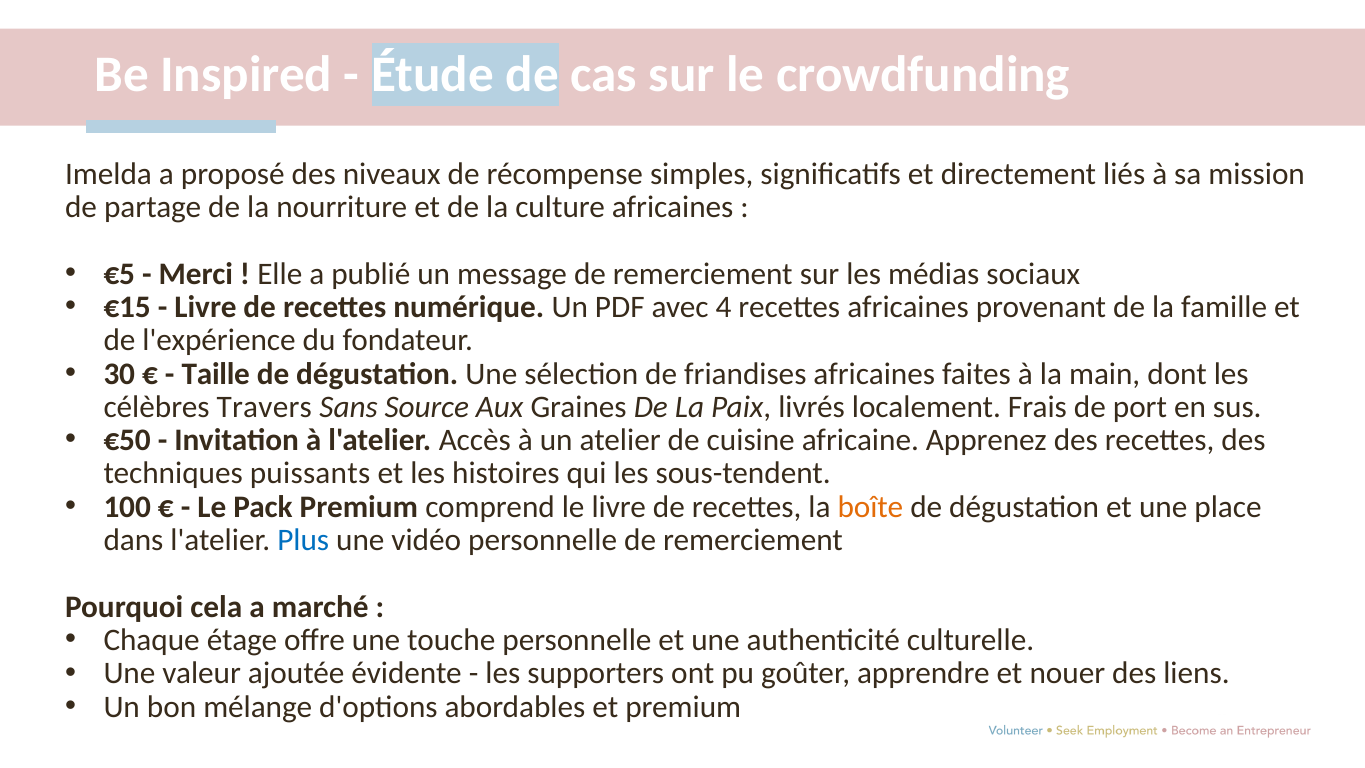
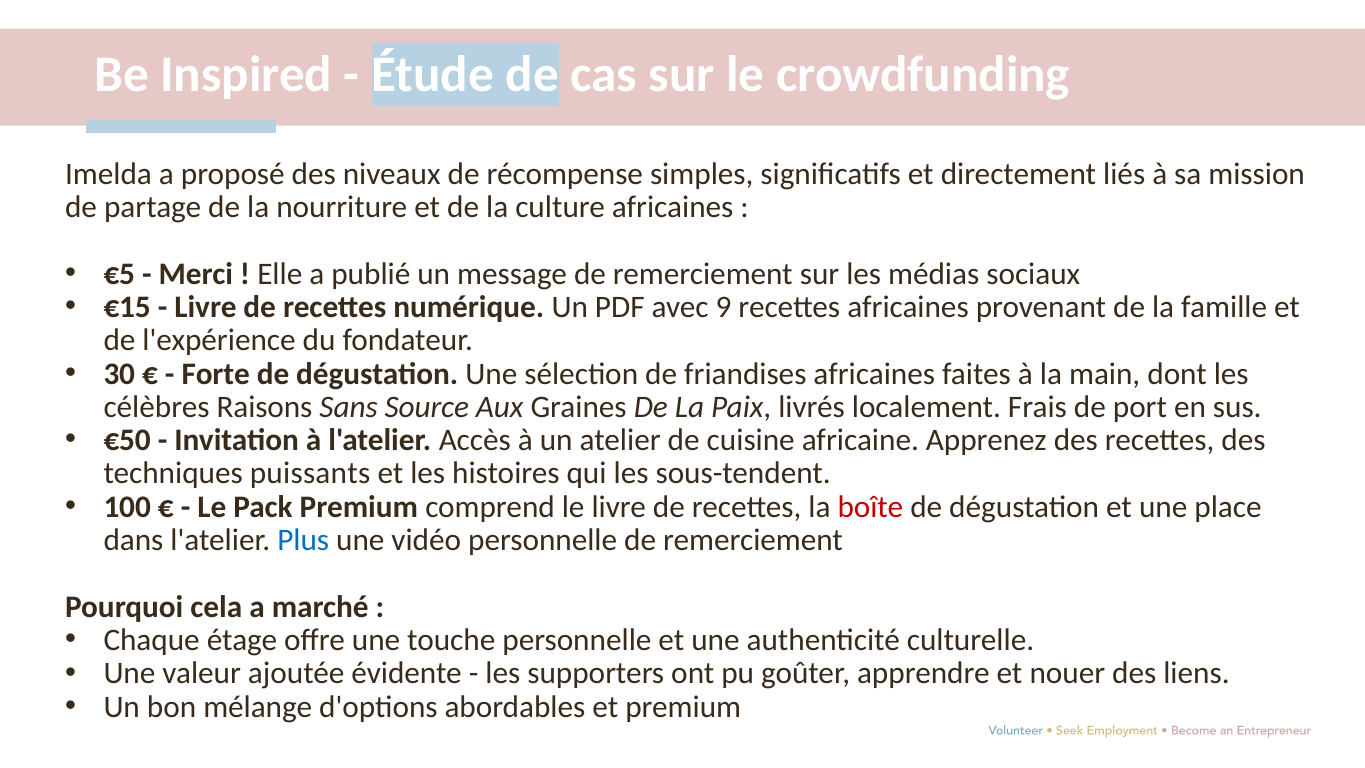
4: 4 -> 9 (723, 307)
Taille: Taille -> Forte (216, 374)
Travers: Travers -> Raisons (264, 407)
boîte colour: orange -> red (870, 507)
